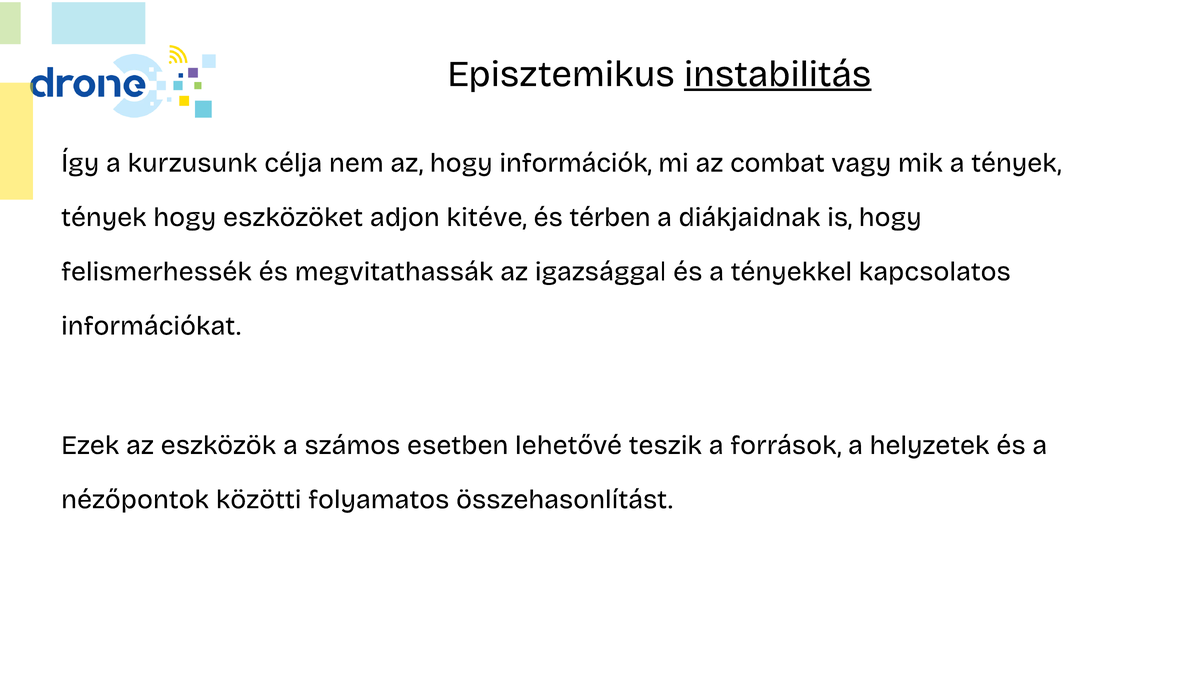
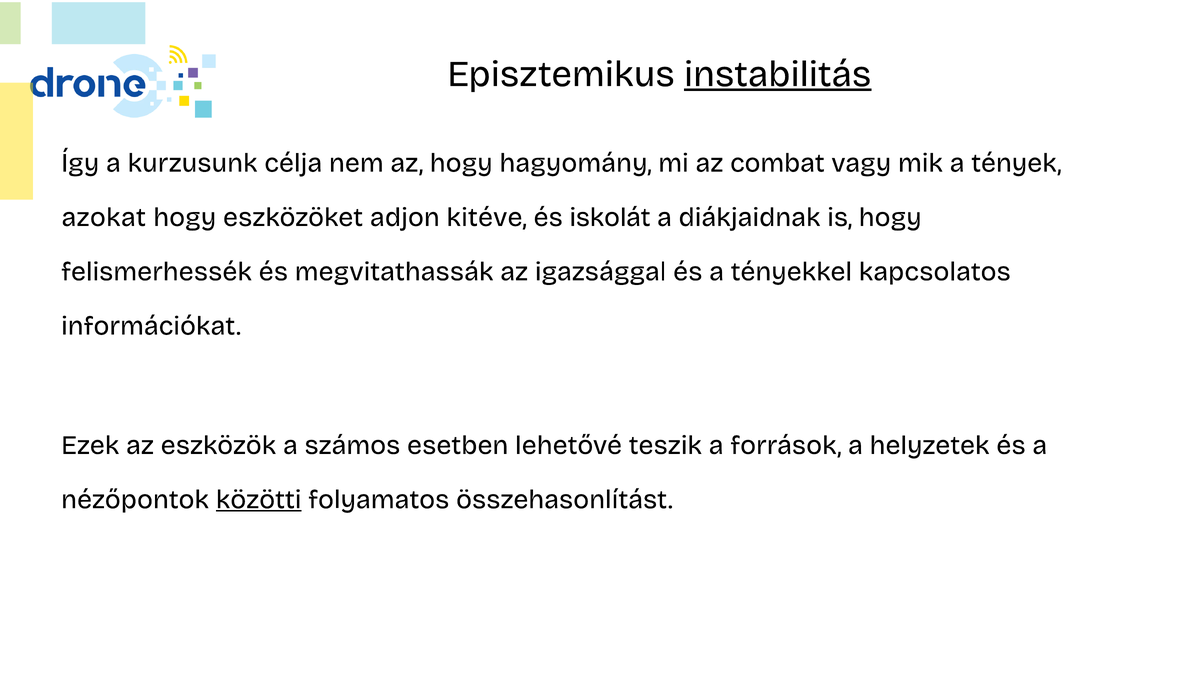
információk: információk -> hagyomány (575, 163)
tények: tények -> azokat (104, 217)
térben: térben -> iskolát (610, 217)
közötti underline: none -> present (259, 499)
